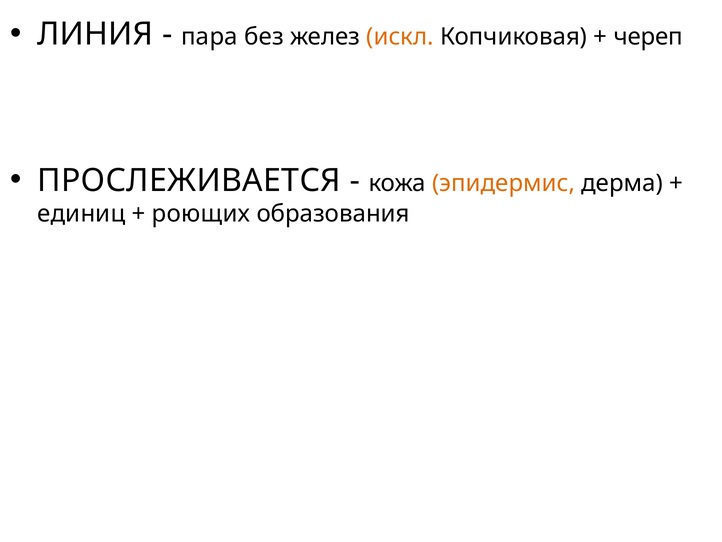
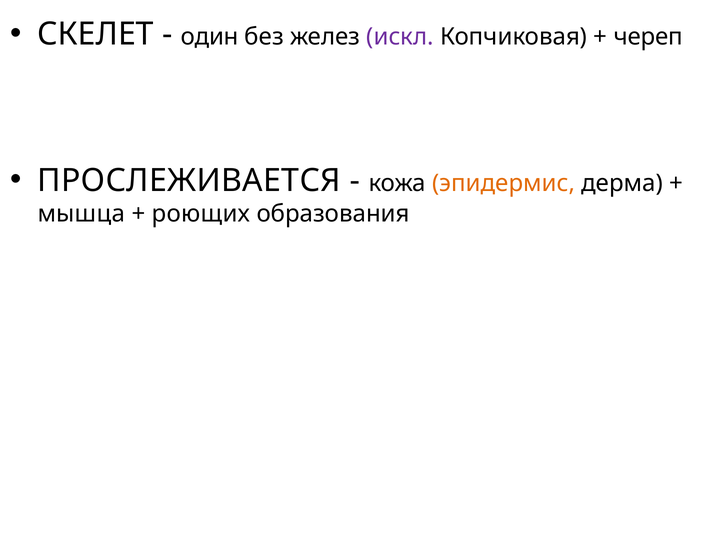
ЛИНИЯ: ЛИНИЯ -> СКЕЛЕТ (95, 34)
пара: пара -> один (210, 37)
искл colour: orange -> purple (400, 37)
единиц: единиц -> мышца (81, 213)
